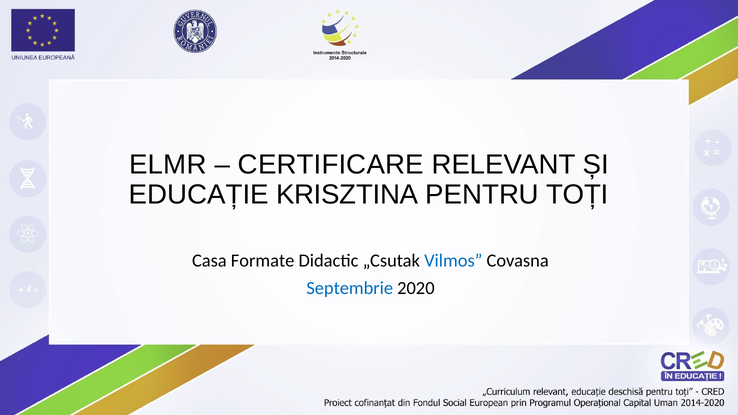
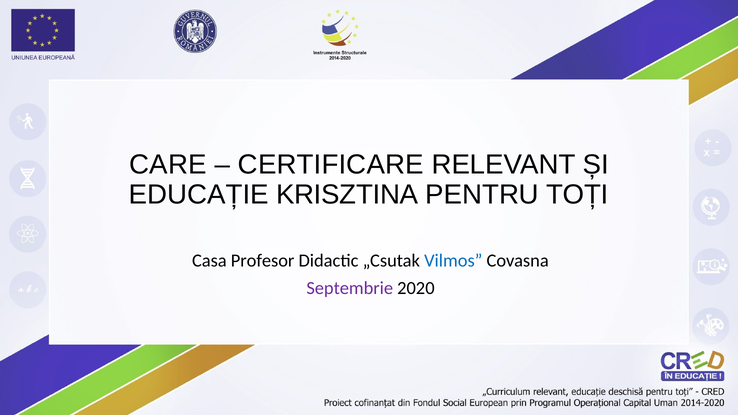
ELMR: ELMR -> CARE (168, 165)
Formate: Formate -> Profesor (263, 261)
Septembrie colour: blue -> purple (350, 288)
